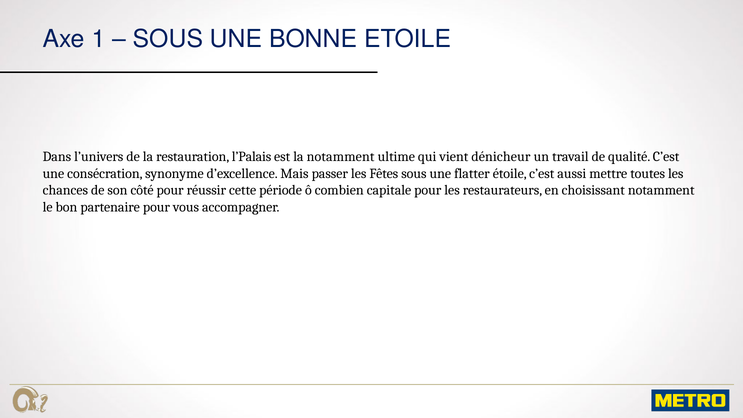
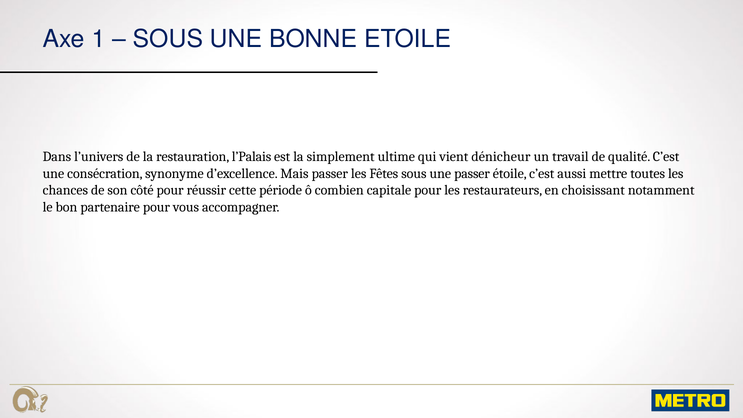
la notamment: notamment -> simplement (341, 157)
une flatter: flatter -> passer (472, 173)
